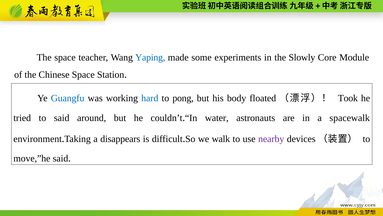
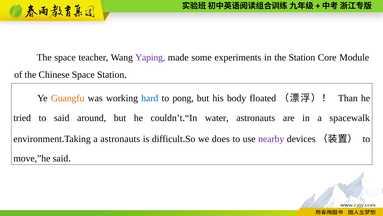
Yaping colour: blue -> purple (150, 57)
the Slowly: Slowly -> Station (302, 57)
Guangfu colour: blue -> orange (68, 98)
Took: Took -> Than (348, 98)
a disappears: disappears -> astronauts (120, 139)
walk: walk -> does (221, 139)
